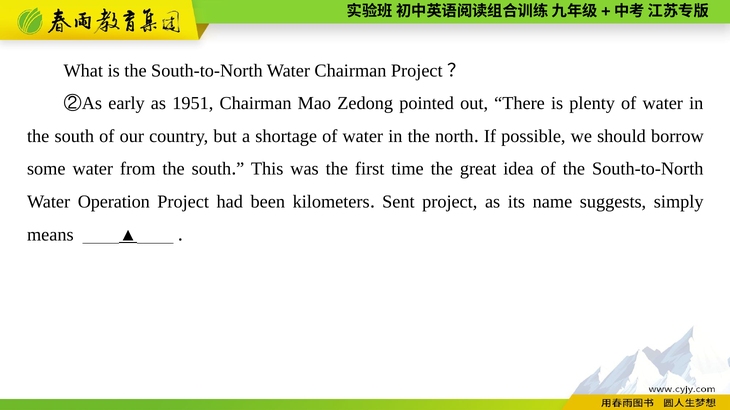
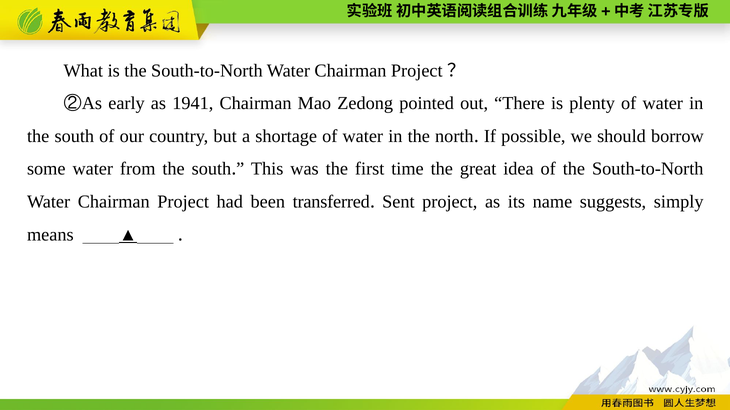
1951: 1951 -> 1941 (193, 103)
Operation: Operation -> Chairman (114, 202)
kilometers: kilometers -> transferred (331, 202)
